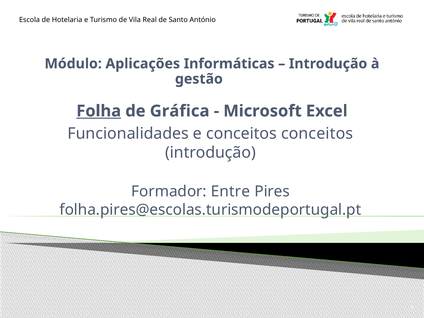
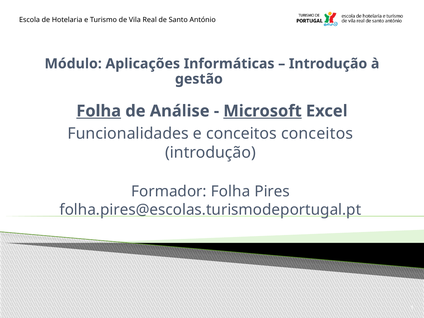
Gráfica: Gráfica -> Análise (180, 111)
Microsoft underline: none -> present (263, 111)
Formador Entre: Entre -> Folha (231, 191)
